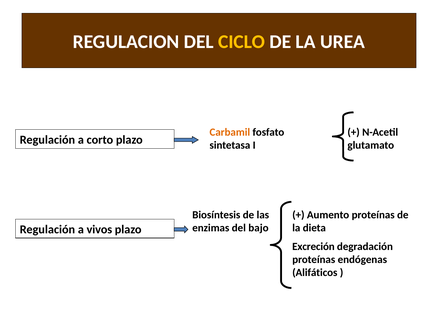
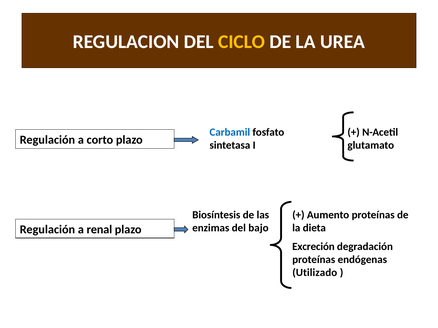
Carbamil colour: orange -> blue (230, 132)
vivos: vivos -> renal (99, 230)
Alifáticos: Alifáticos -> Utilizado (315, 273)
